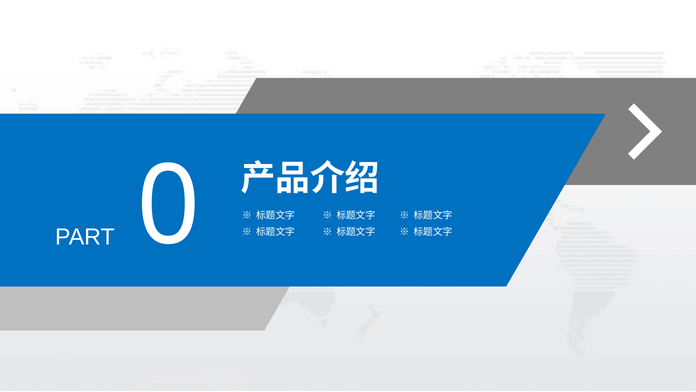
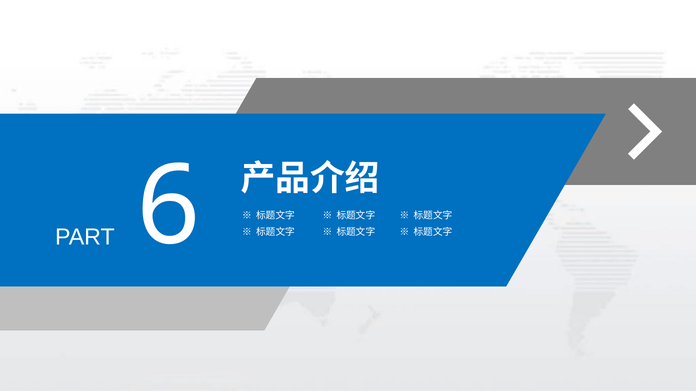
0: 0 -> 6 (168, 206)
